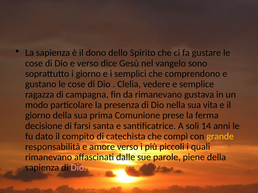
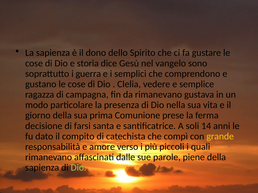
e verso: verso -> storia (88, 63)
i giorno: giorno -> guerra (88, 74)
Dio colour: pink -> light green (79, 168)
